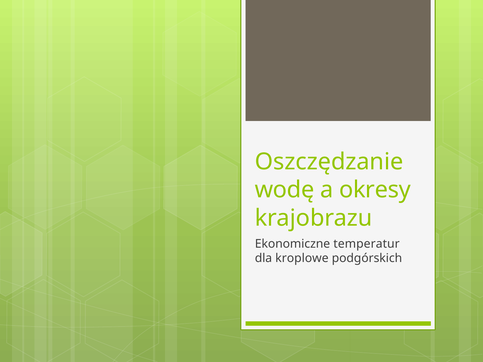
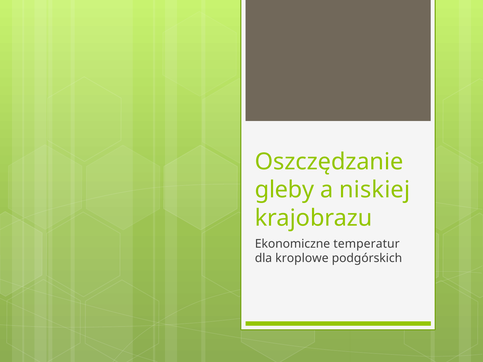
wodę: wodę -> gleby (284, 190)
okresy: okresy -> niskiej (375, 190)
